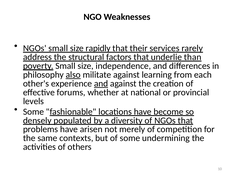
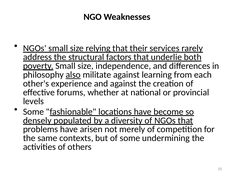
rapidly: rapidly -> relying (98, 48)
than: than -> both (193, 57)
and underline: present -> none (101, 84)
